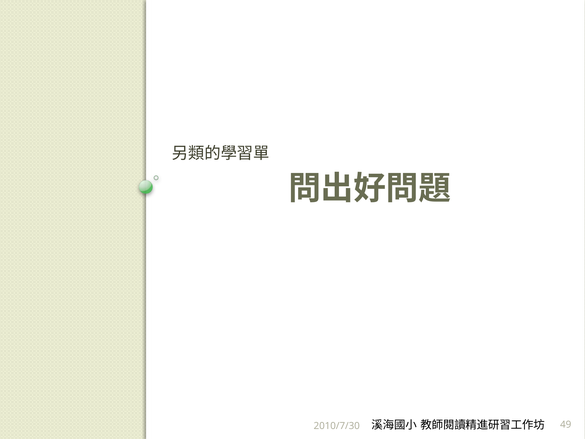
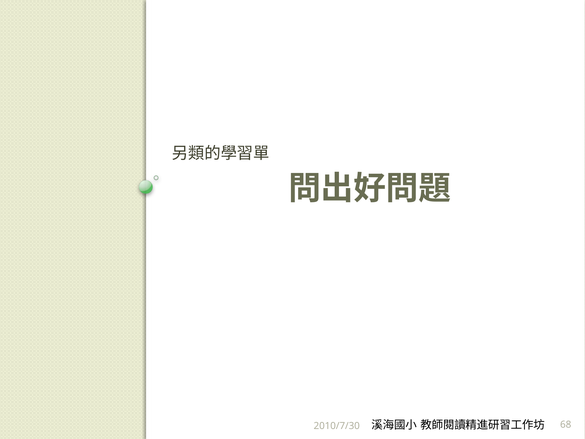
49: 49 -> 68 (566, 424)
